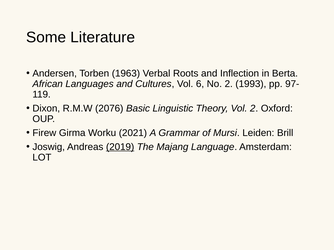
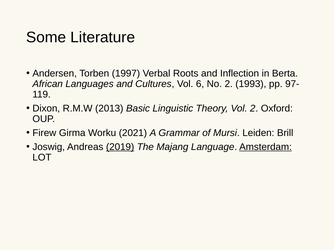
1963: 1963 -> 1997 (126, 74)
2076: 2076 -> 2013 (109, 109)
Amsterdam underline: none -> present (266, 147)
